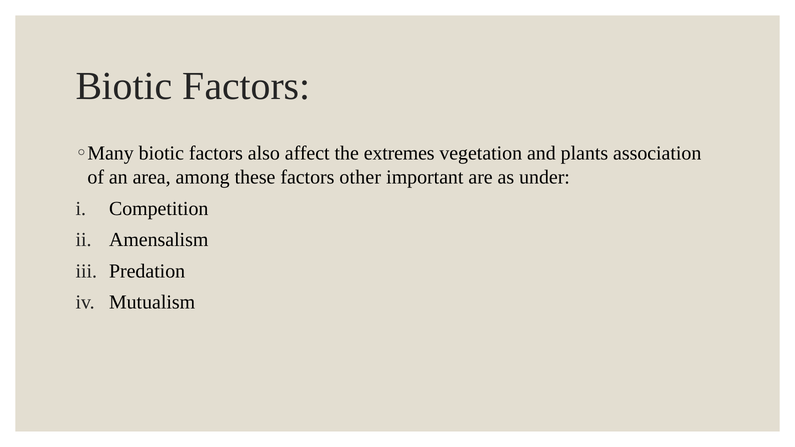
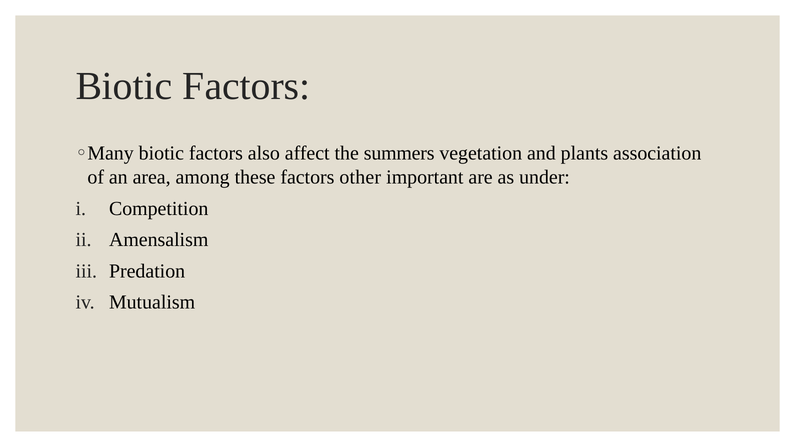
extremes: extremes -> summers (399, 153)
